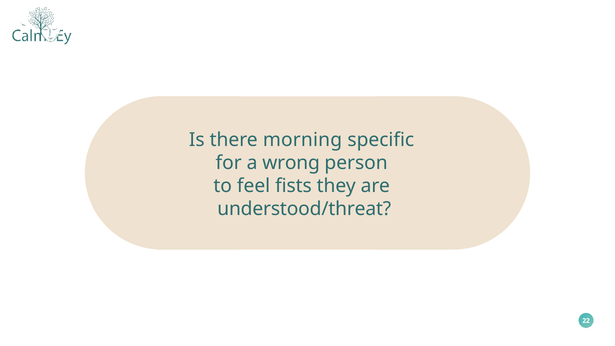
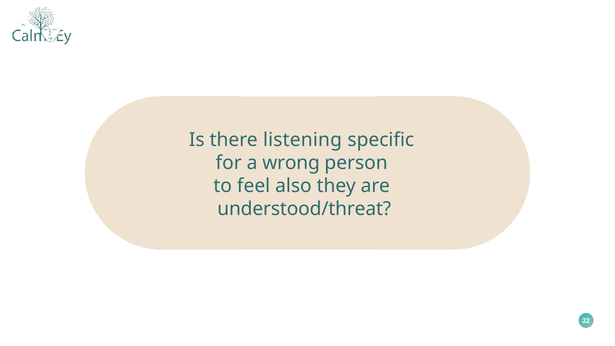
morning: morning -> listening (302, 140)
fists: fists -> also (293, 186)
